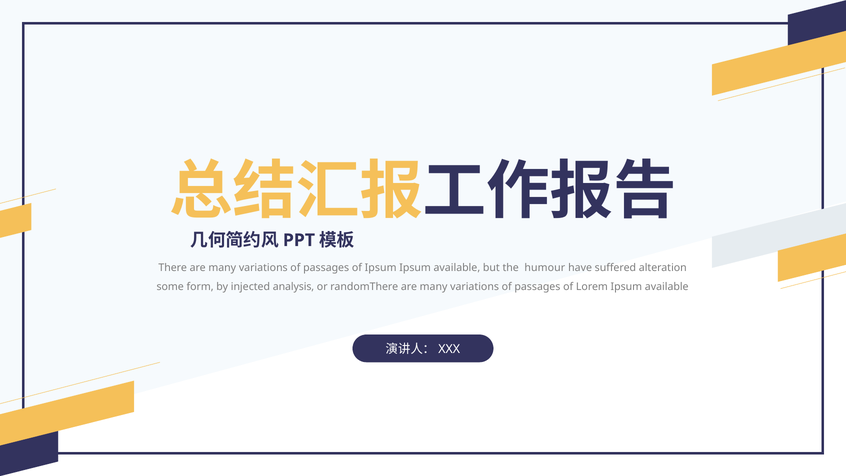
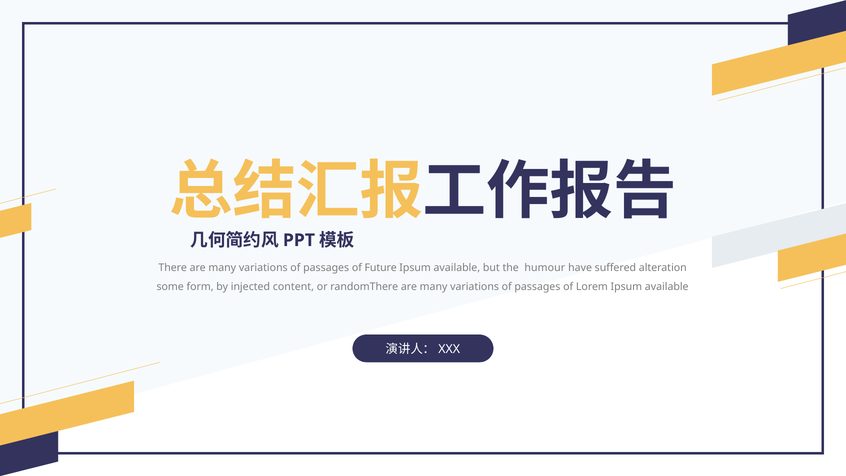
of Ipsum: Ipsum -> Future (381, 268)
analysis: analysis -> content (293, 287)
